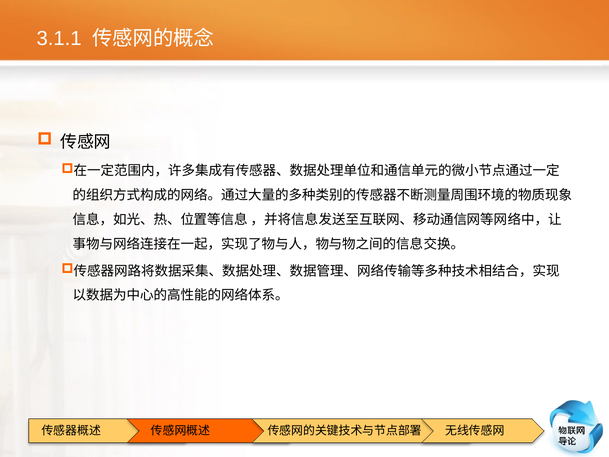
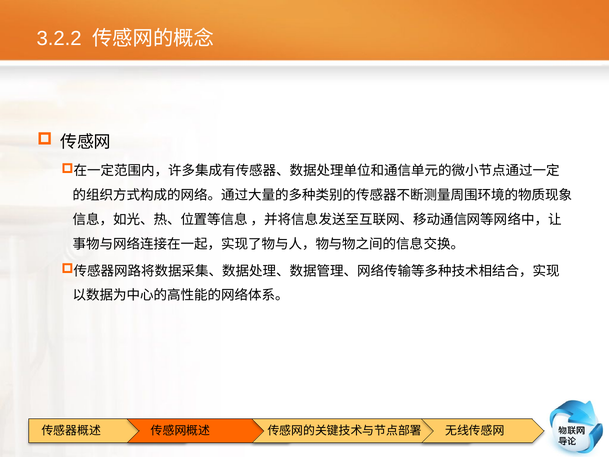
3.1.1: 3.1.1 -> 3.2.2 (59, 38)
